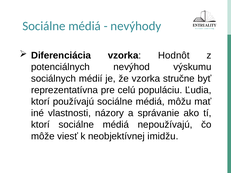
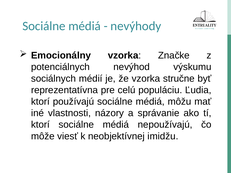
Diferenciácia: Diferenciácia -> Emocionálny (61, 56)
Hodnôt: Hodnôt -> Značke (174, 56)
